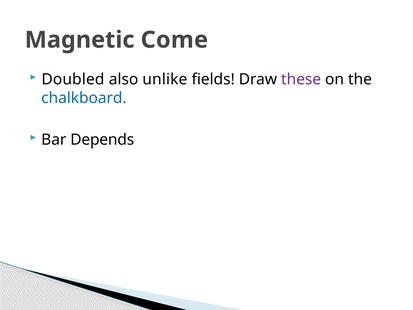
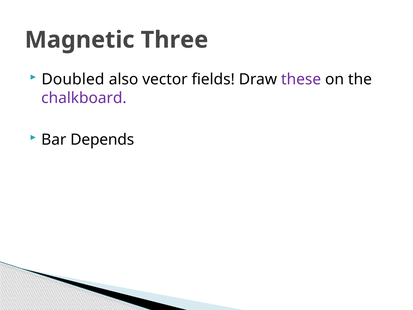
Come: Come -> Three (174, 40)
unlike: unlike -> vector (165, 79)
chalkboard colour: blue -> purple (84, 98)
